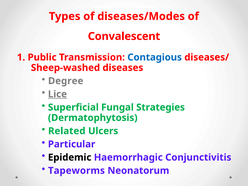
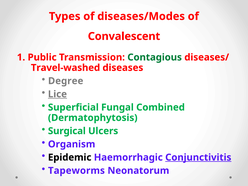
Contagious colour: blue -> green (155, 57)
Sheep-washed: Sheep-washed -> Travel-washed (65, 68)
Strategies: Strategies -> Combined (161, 107)
Related: Related -> Surgical (67, 131)
Particular: Particular -> Organism (72, 144)
Conjunctivitis underline: none -> present (198, 157)
